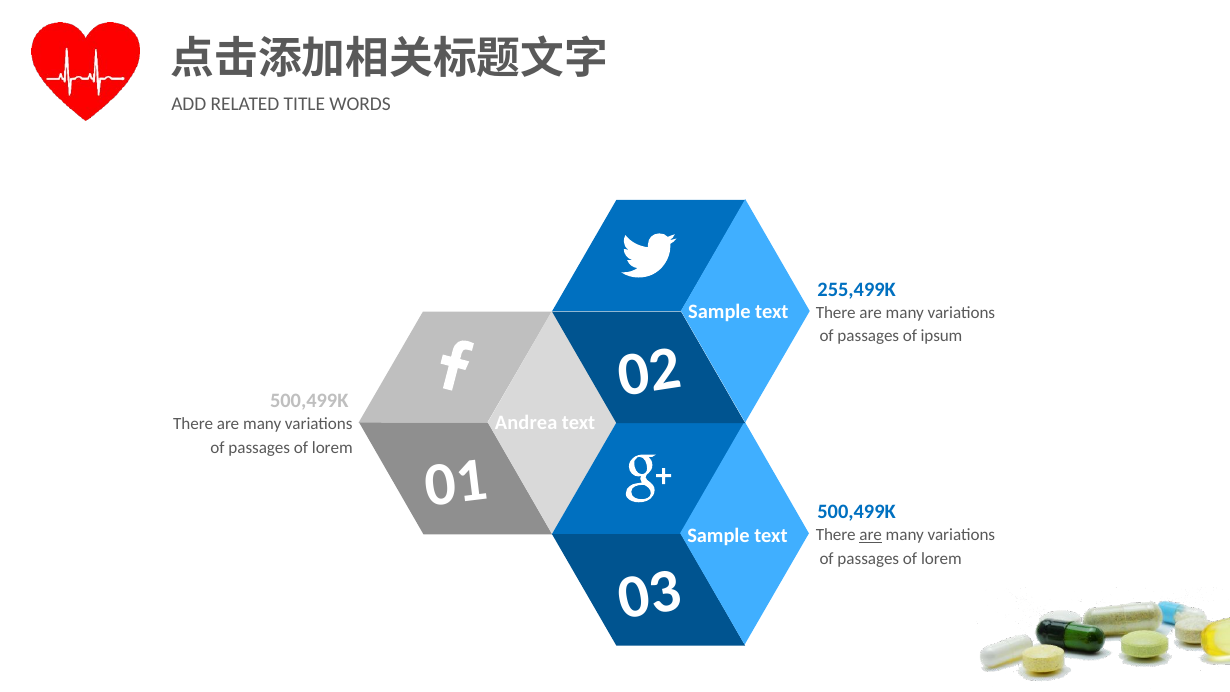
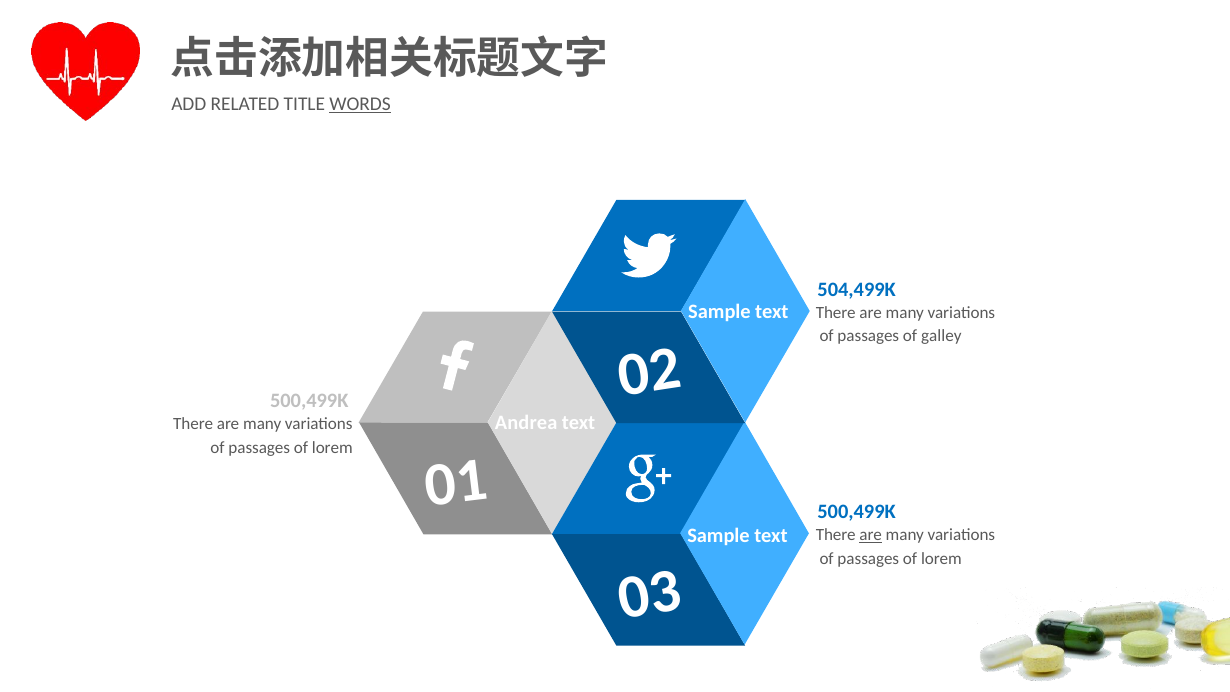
WORDS underline: none -> present (360, 104)
255,499K: 255,499K -> 504,499K (857, 289)
ipsum: ipsum -> galley (941, 336)
